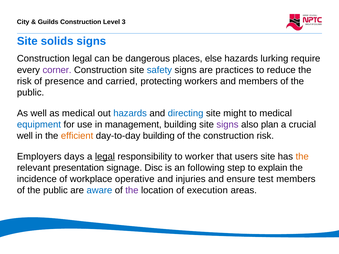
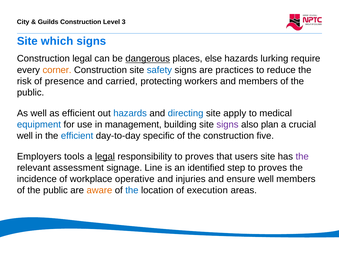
solids: solids -> which (57, 41)
dangerous underline: none -> present (148, 59)
corner colour: purple -> orange (57, 70)
as medical: medical -> efficient (78, 113)
might: might -> apply (235, 113)
efficient colour: orange -> blue (77, 136)
day-to-day building: building -> specific (159, 136)
construction risk: risk -> five (265, 136)
days: days -> tools (74, 157)
responsibility to worker: worker -> proves (199, 157)
the colour: orange -> purple (302, 157)
presentation: presentation -> assessment (78, 168)
Disc: Disc -> Line (154, 168)
following: following -> identified (206, 168)
step to explain: explain -> proves (273, 168)
ensure test: test -> well (266, 179)
aware colour: blue -> orange (99, 191)
the colour: purple -> blue (132, 191)
